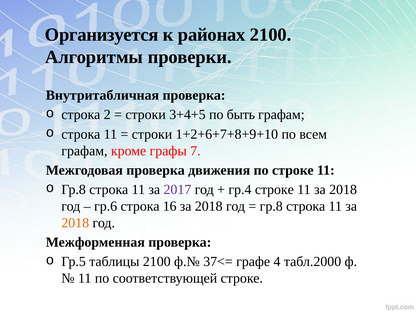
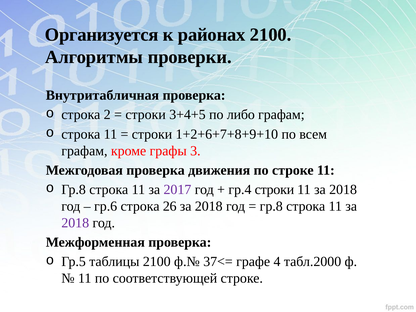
быть: быть -> либо (241, 115)
7: 7 -> 3 (195, 151)
гр.4 строке: строке -> строки (274, 190)
16: 16 -> 26 (170, 206)
2018 colour: orange -> purple (75, 223)
